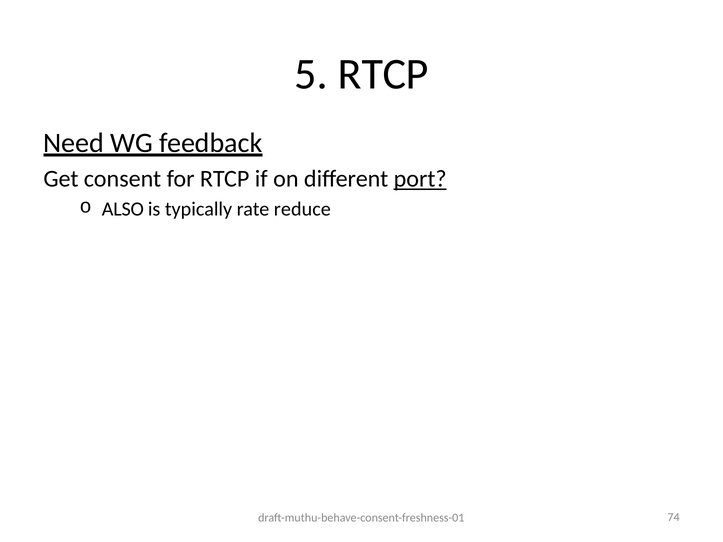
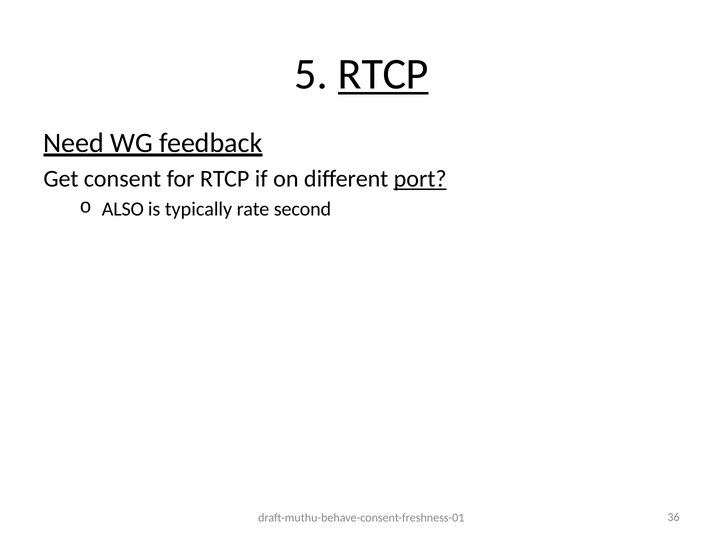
RTCP underline: none -> present (383, 74)
reduce: reduce -> second (302, 209)
74: 74 -> 36 (674, 518)
